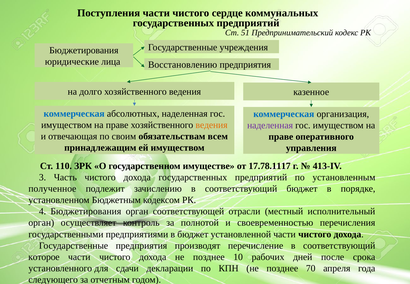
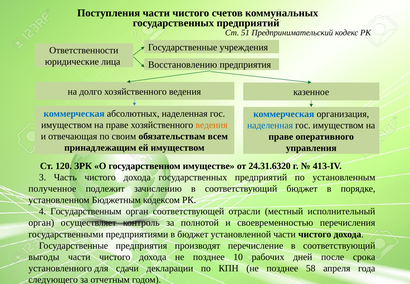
сердце: сердце -> счетов (227, 13)
Бюджетирования: Бюджетирования -> Ответственности (84, 50)
наделенная colour: purple -> blue (270, 125)
110: 110 -> 120 (64, 166)
17.78.1117: 17.78.1117 -> 24.31.6320 (270, 166)
4 Бюджетирования: Бюджетирования -> Государственным (86, 211)
которое: которое -> выгоды (44, 257)
70: 70 -> 58 (311, 268)
